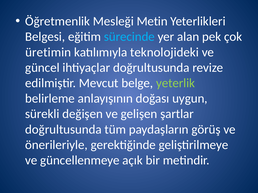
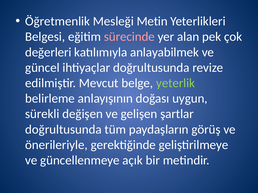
sürecinde colour: light blue -> pink (129, 37)
üretimin: üretimin -> değerleri (48, 52)
teknolojideki: teknolojideki -> anlayabilmek (165, 52)
